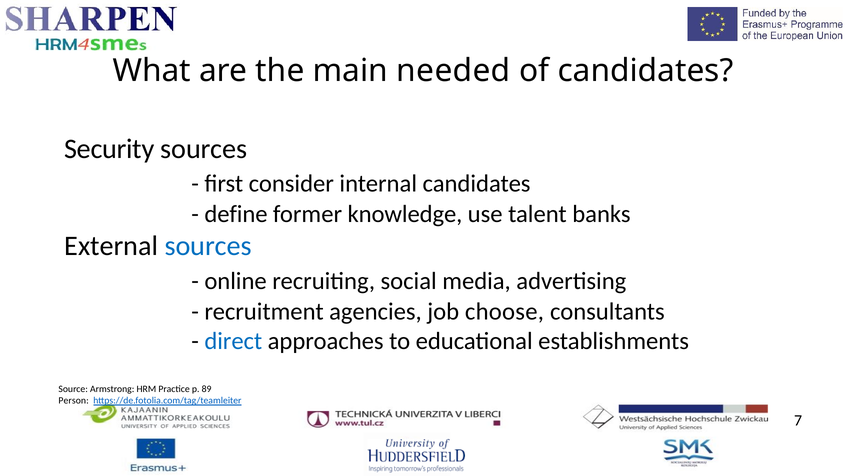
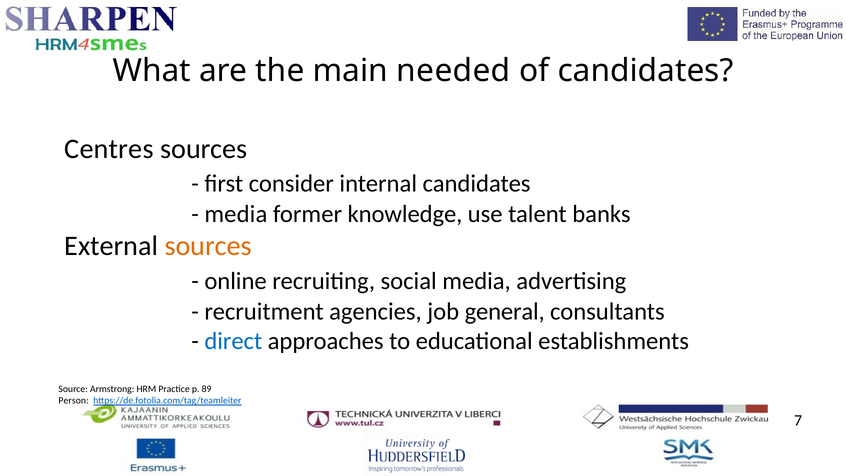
Security: Security -> Centres (109, 149)
define: define -> media (236, 214)
sources colour: blue -> orange (208, 246)
choose: choose -> general (505, 311)
